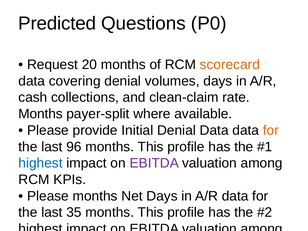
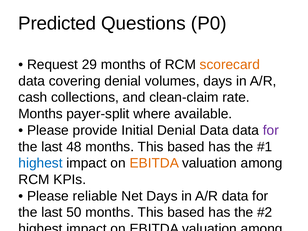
20: 20 -> 29 (89, 65)
for colour: orange -> purple (271, 130)
96: 96 -> 48 (74, 147)
profile: profile -> based (186, 147)
EBITDA colour: purple -> orange (154, 163)
Please months: months -> reliable (95, 196)
35: 35 -> 50 (74, 212)
profile: profile -> based (186, 212)
